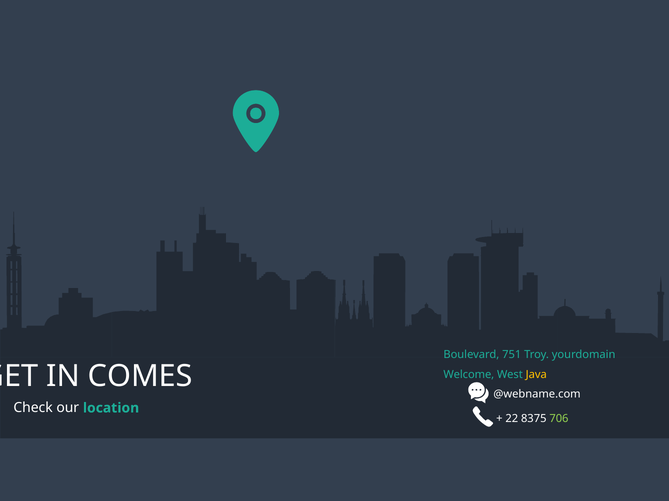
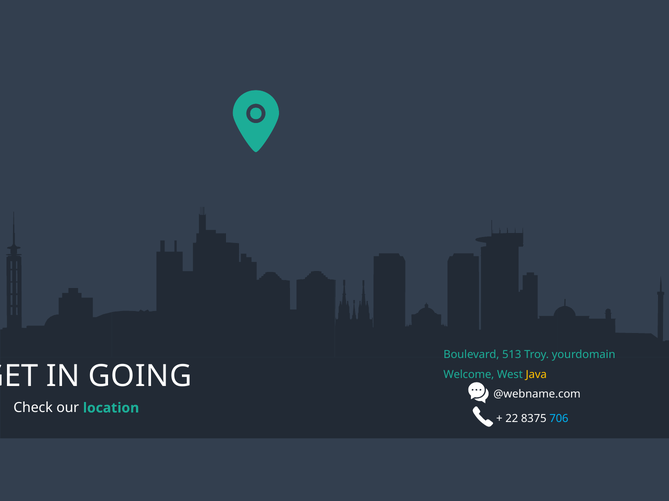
751: 751 -> 513 (512, 355)
COMES: COMES -> GOING (140, 377)
706 colour: light green -> light blue (559, 419)
